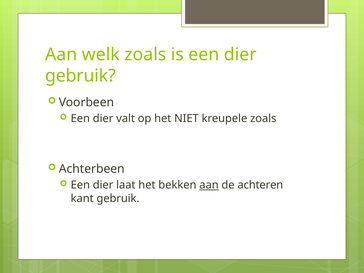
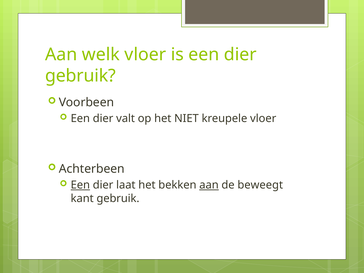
welk zoals: zoals -> vloer (145, 55)
kreupele zoals: zoals -> vloer (263, 119)
Een underline: none -> present (80, 185)
achteren: achteren -> beweegt (260, 185)
